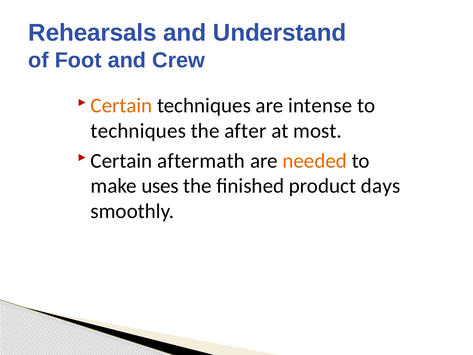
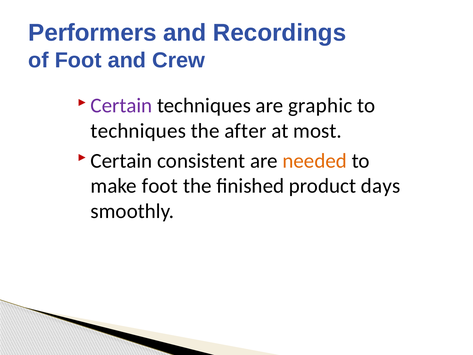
Rehearsals: Rehearsals -> Performers (92, 33)
Understand: Understand -> Recordings (280, 33)
Certain colour: orange -> purple (121, 106)
intense: intense -> graphic (320, 106)
aftermath: aftermath -> consistent (201, 161)
make uses: uses -> foot (160, 186)
